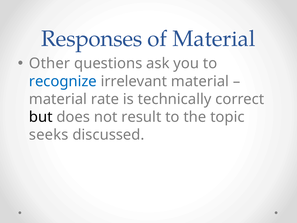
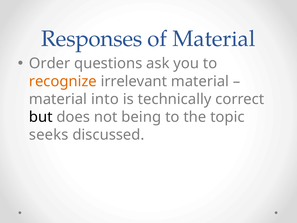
Other: Other -> Order (50, 63)
recognize colour: blue -> orange (63, 81)
rate: rate -> into (105, 99)
result: result -> being (141, 117)
